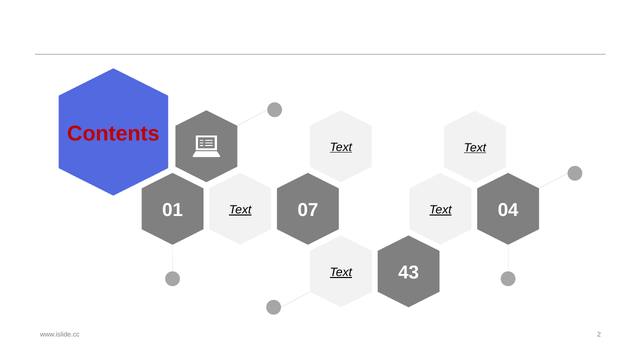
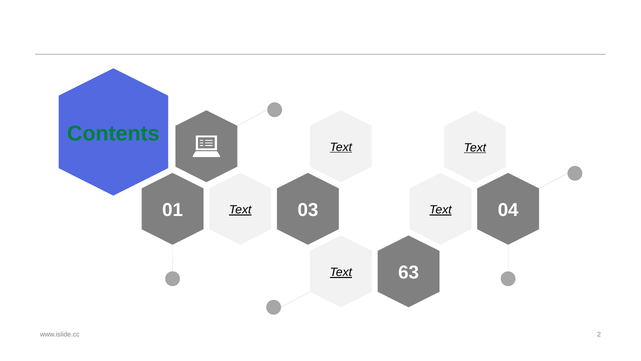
Contents colour: red -> green (113, 133)
07: 07 -> 03 (308, 210)
43: 43 -> 63 (409, 272)
